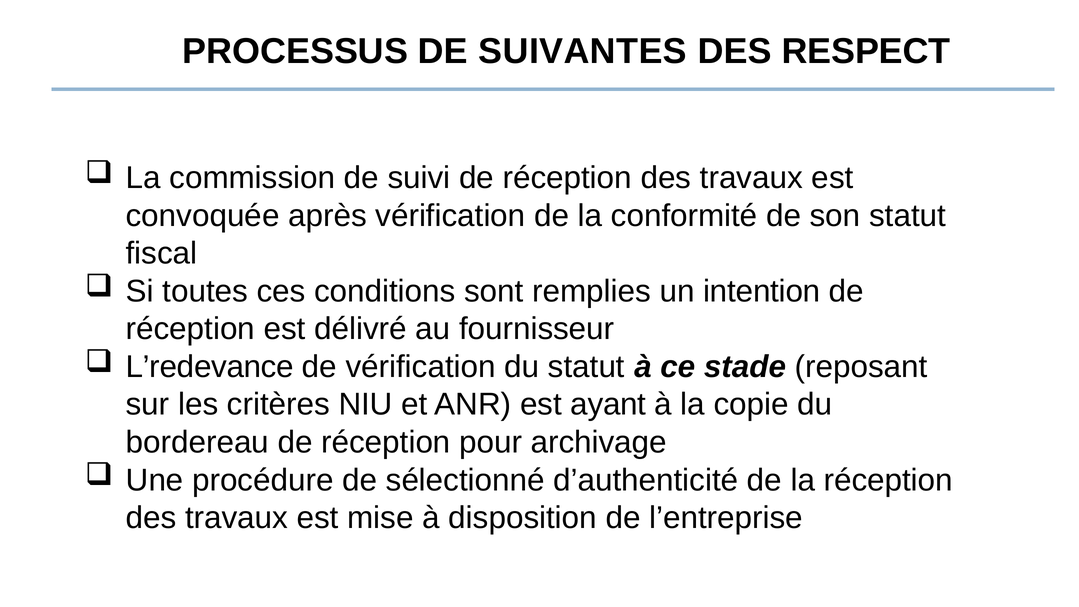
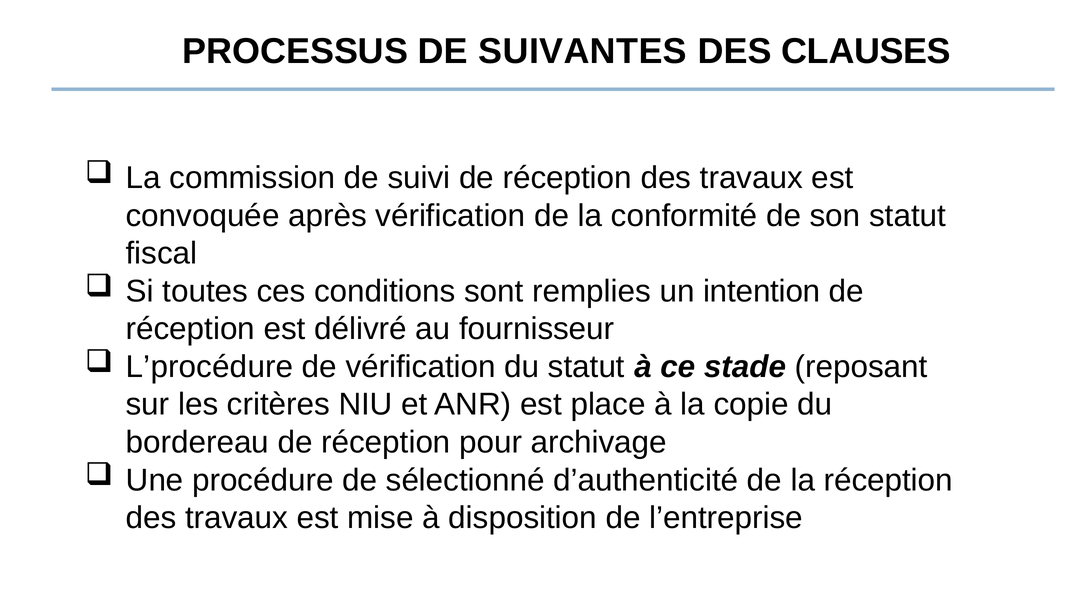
RESPECT: RESPECT -> CLAUSES (866, 52)
L’redevance: L’redevance -> L’procédure (210, 367)
ayant: ayant -> place (608, 405)
